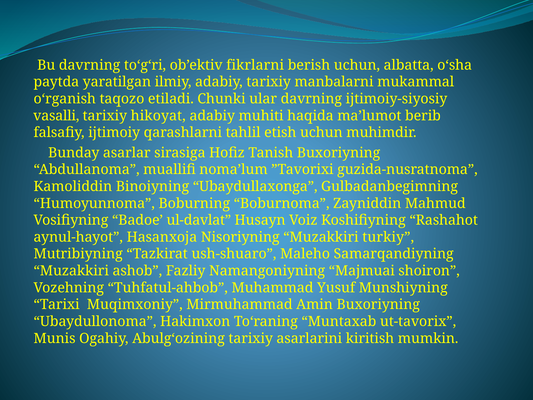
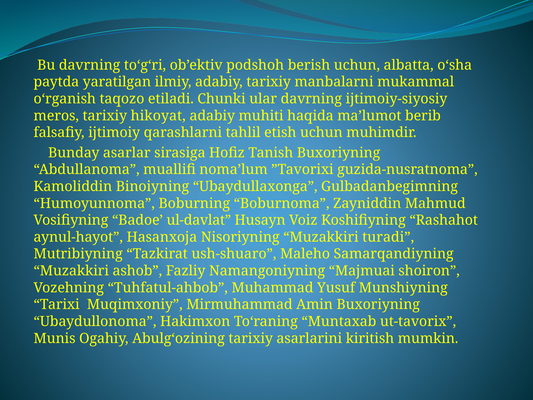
fikrlarni: fikrlarni -> podshoh (255, 65)
vasalli: vasalli -> meros (56, 116)
turkiy: turkiy -> turadi (388, 237)
